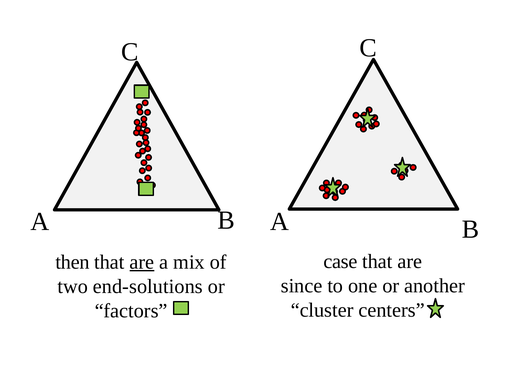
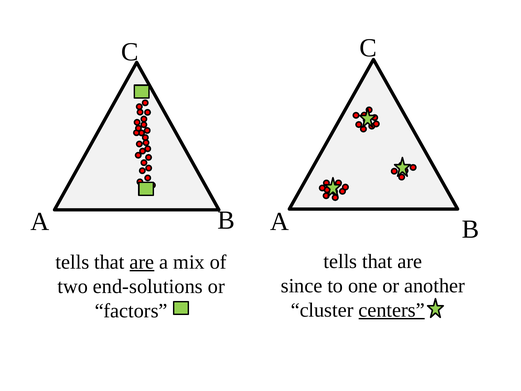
case: case -> tells (340, 261)
then: then -> tells (72, 262)
centers underline: none -> present (392, 310)
